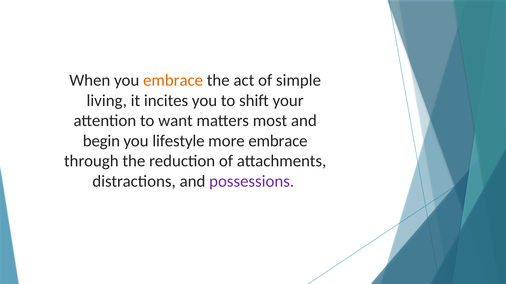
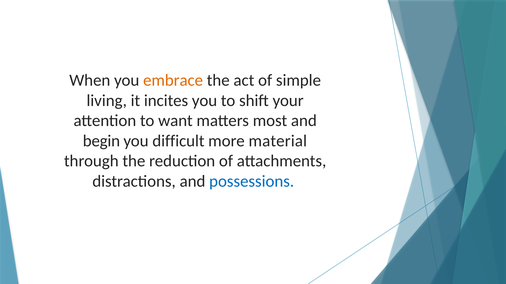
lifestyle: lifestyle -> difficult (178, 141)
more embrace: embrace -> material (278, 141)
possessions colour: purple -> blue (252, 182)
